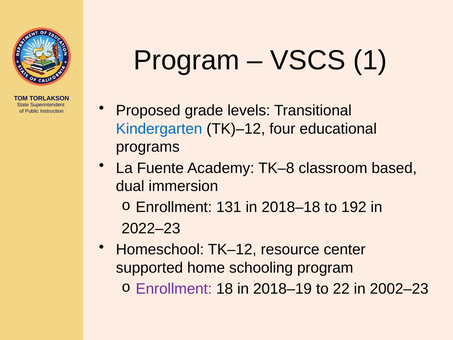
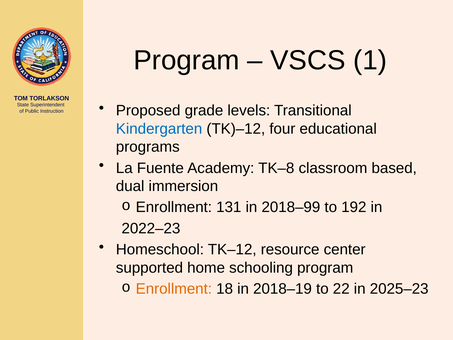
2018–18: 2018–18 -> 2018–99 (291, 207)
Enrollment colour: purple -> orange (174, 289)
2002–23: 2002–23 -> 2025–23 (399, 289)
